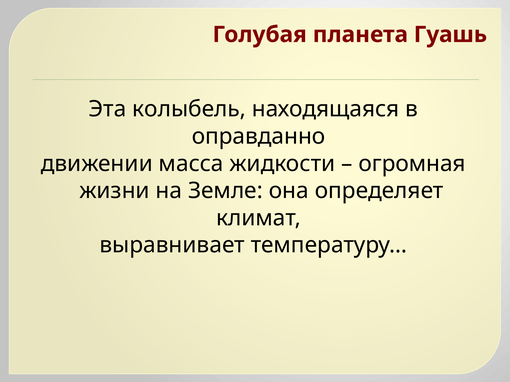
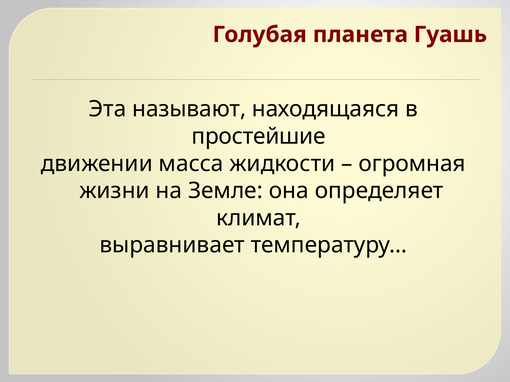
колыбель: колыбель -> называют (189, 109)
оправданно: оправданно -> простейшие (259, 137)
